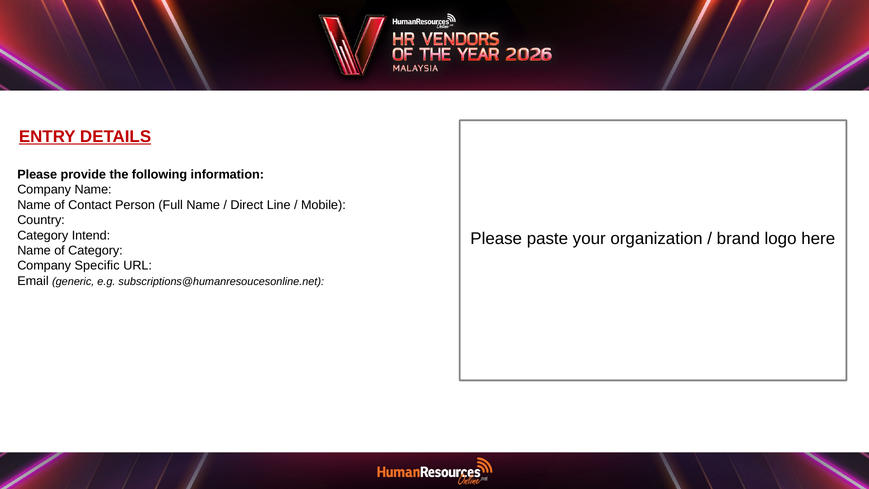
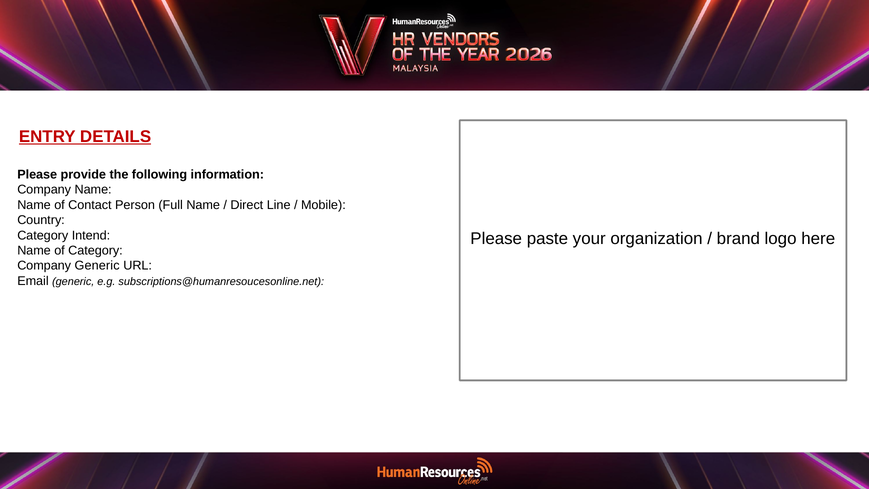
Company Specific: Specific -> Generic (97, 266)
